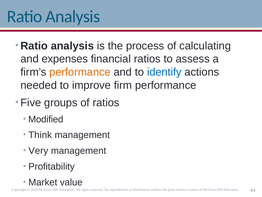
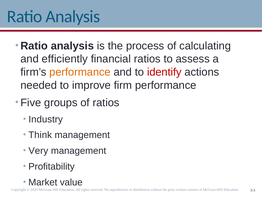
expenses: expenses -> efficiently (65, 59)
identify colour: blue -> red (164, 72)
Modified: Modified -> Industry (46, 119)
